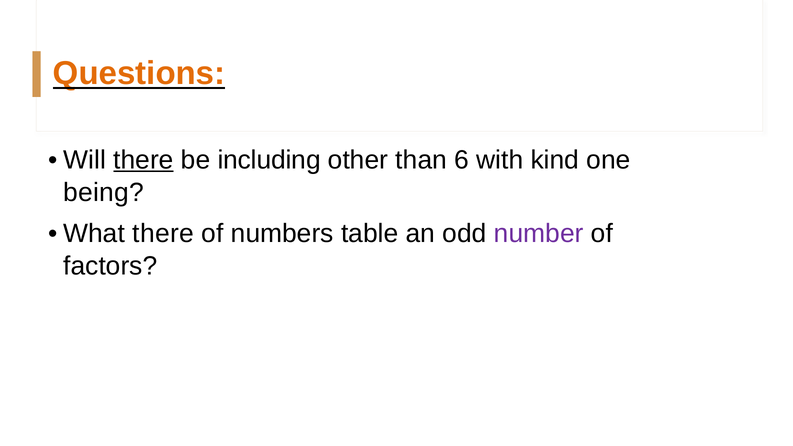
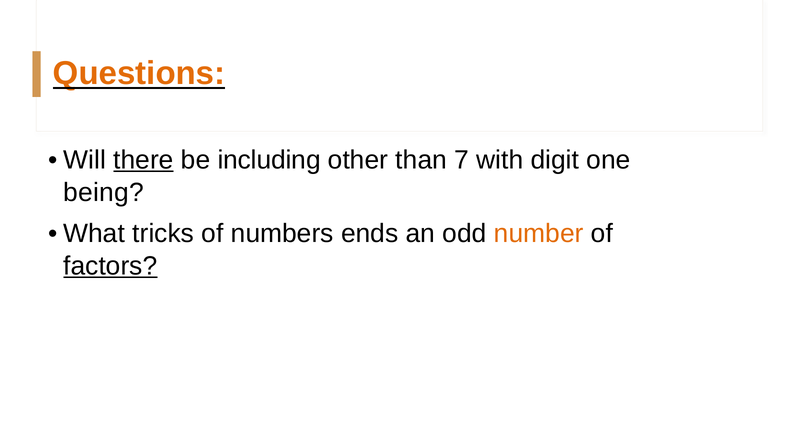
6: 6 -> 7 (462, 160)
kind: kind -> digit (555, 160)
What there: there -> tricks (163, 233)
table: table -> ends (370, 233)
number colour: purple -> orange (539, 233)
factors underline: none -> present (110, 266)
